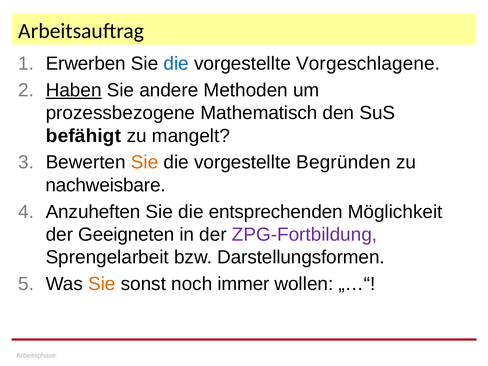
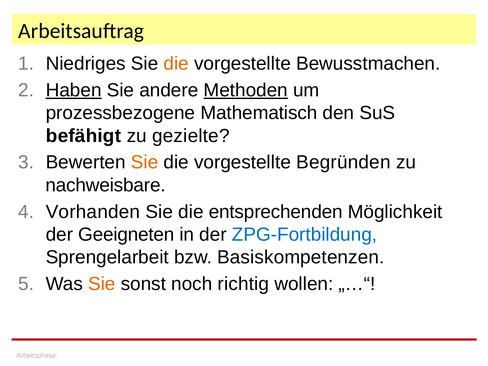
Erwerben: Erwerben -> Niedriges (86, 64)
die colour: blue -> orange (176, 64)
Vorgeschlagene: Vorgeschlagene -> Bewusstmachen (368, 64)
Methoden underline: none -> present (246, 90)
mangelt: mangelt -> gezielte (191, 136)
Anzuheften: Anzuheften -> Vorhanden (93, 212)
ZPG-Fortbildung colour: purple -> blue (305, 235)
Darstellungsformen: Darstellungsformen -> Basiskompetenzen (301, 257)
immer: immer -> richtig (243, 284)
